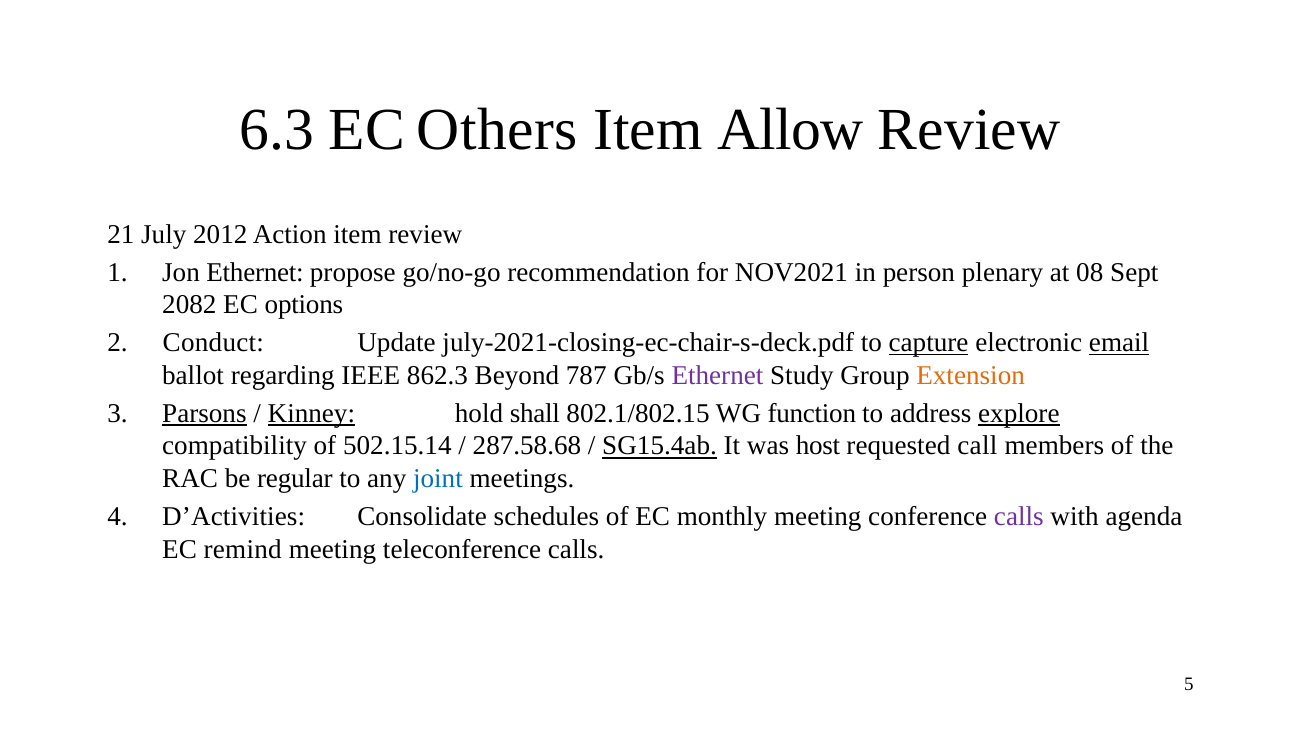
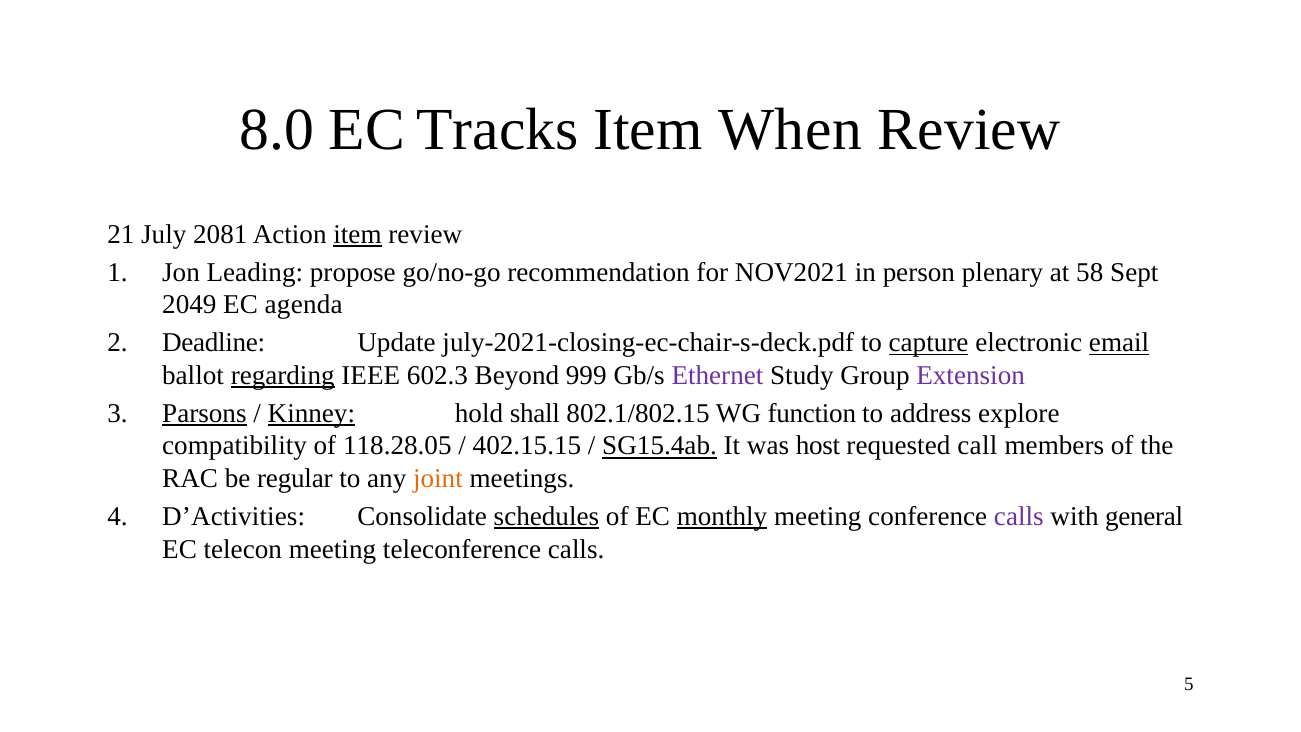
6.3: 6.3 -> 8.0 (277, 130)
Others: Others -> Tracks (497, 130)
Allow: Allow -> When (790, 130)
2012: 2012 -> 2081 (220, 234)
item underline: none -> present (358, 234)
Jon Ethernet: Ethernet -> Leading (255, 272)
08: 08 -> 58 (1090, 272)
2082: 2082 -> 2049 (189, 305)
options: options -> agenda (304, 305)
Conduct: Conduct -> Deadline (214, 343)
regarding underline: none -> present (283, 375)
862.3: 862.3 -> 602.3 (437, 375)
787: 787 -> 999 (586, 375)
Extension colour: orange -> purple (971, 375)
explore underline: present -> none (1019, 413)
502.15.14: 502.15.14 -> 118.28.05 (397, 446)
287.58.68: 287.58.68 -> 402.15.15 (527, 446)
joint colour: blue -> orange (438, 478)
schedules underline: none -> present (546, 516)
monthly underline: none -> present (722, 516)
agenda: agenda -> general (1144, 516)
remind: remind -> telecon (243, 549)
